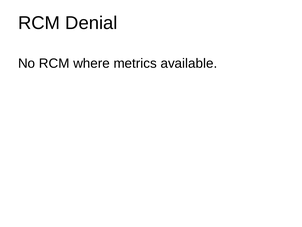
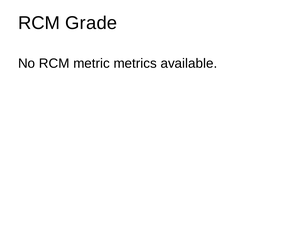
Denial: Denial -> Grade (91, 23)
where: where -> metric (92, 63)
